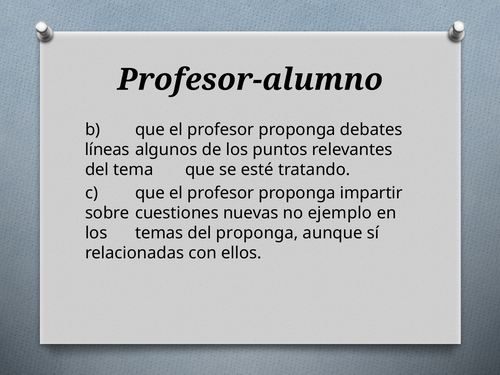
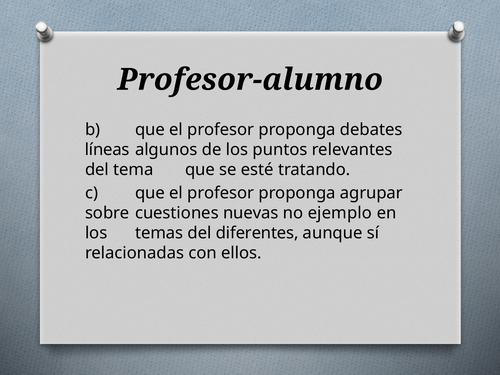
impartir: impartir -> agrupar (371, 193)
del proponga: proponga -> diferentes (257, 233)
